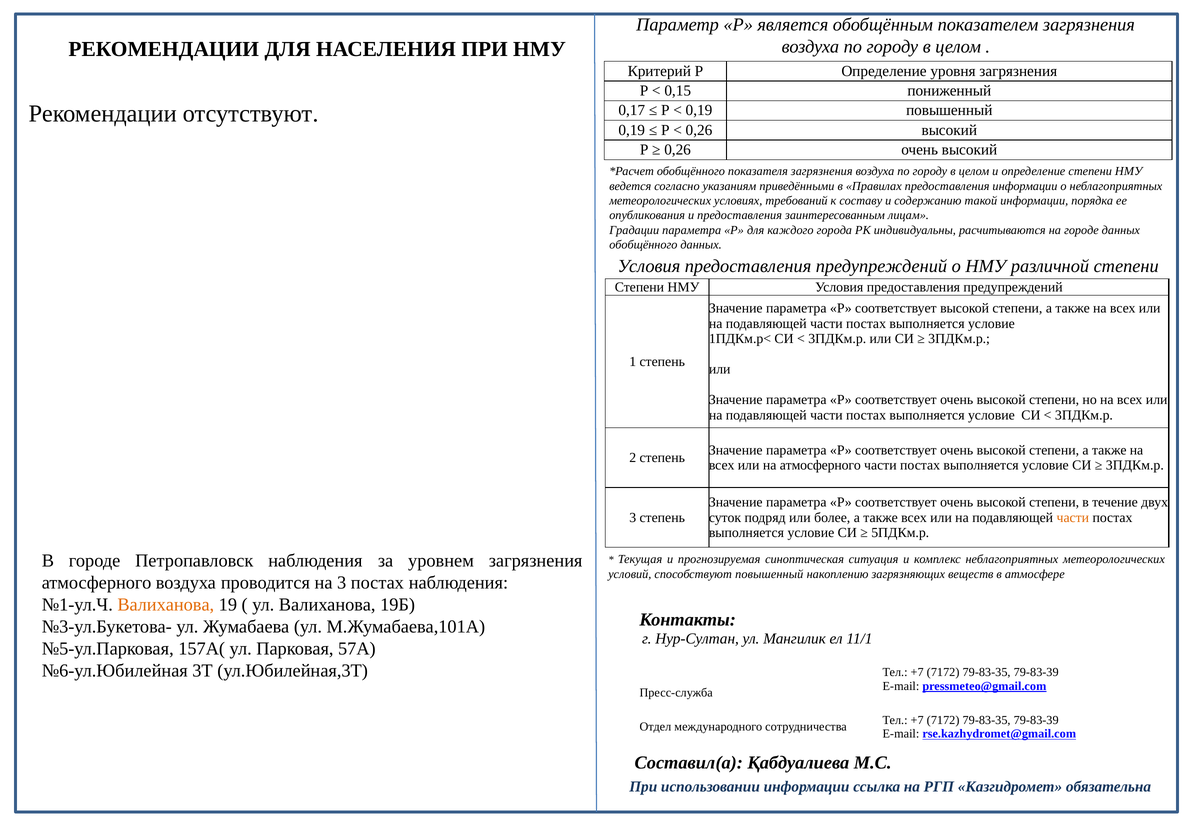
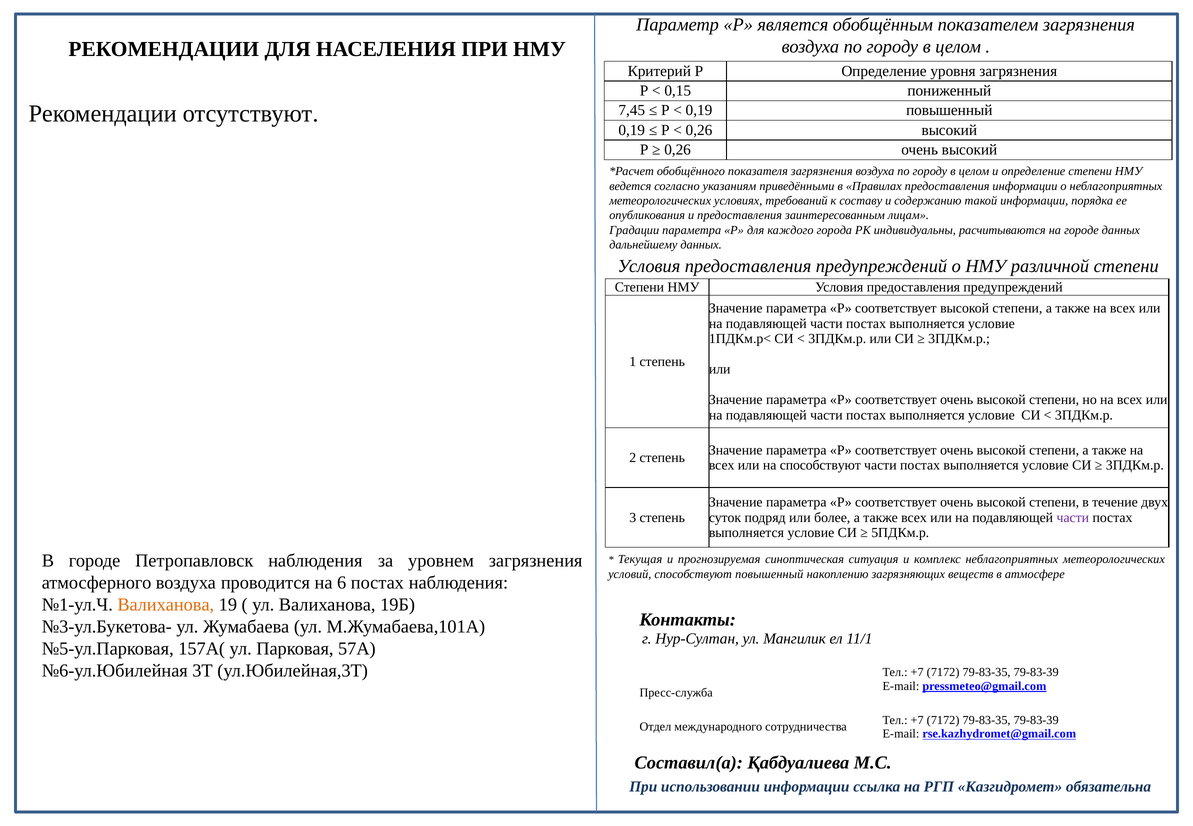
0,17: 0,17 -> 7,45 (632, 110)
обобщённого: обобщённого -> дальнейшему (643, 245)
на атмосферного: атмосферного -> способствуют (820, 465)
части colour: orange -> purple (1073, 517)
на 3: 3 -> 6 (342, 583)
